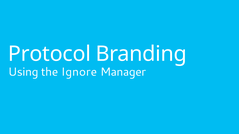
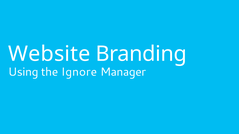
Protocol: Protocol -> Website (49, 54)
